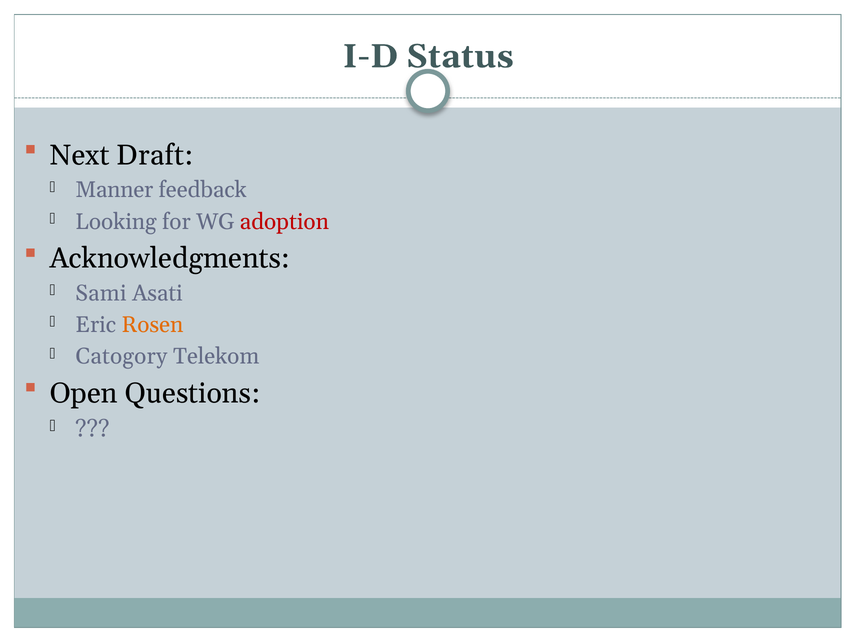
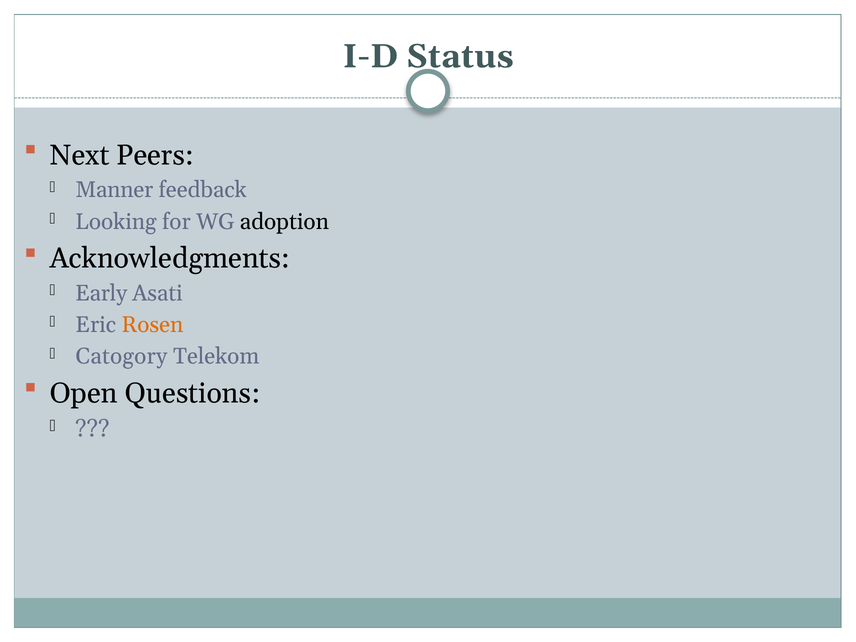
Draft: Draft -> Peers (155, 155)
adoption colour: red -> black (284, 222)
Sami: Sami -> Early (101, 293)
